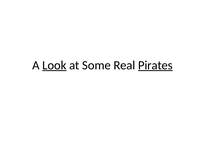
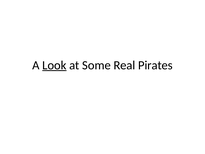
Pirates underline: present -> none (155, 65)
